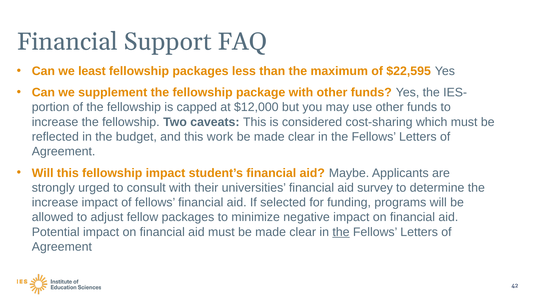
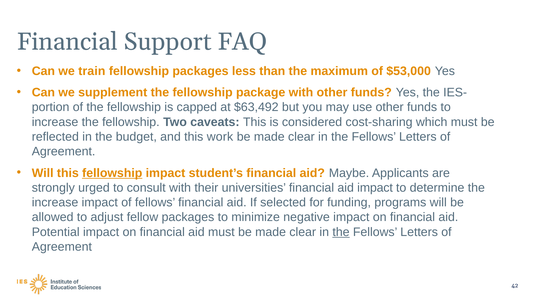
least: least -> train (92, 71)
$22,595: $22,595 -> $53,000 (409, 71)
$12,000: $12,000 -> $63,492 (256, 107)
fellowship underline: none -> present (112, 173)
aid survey: survey -> impact (375, 188)
